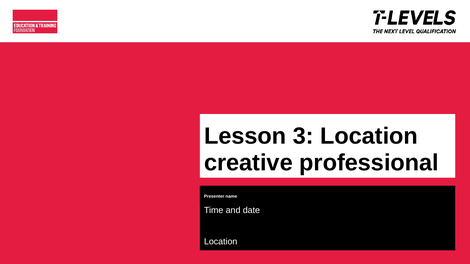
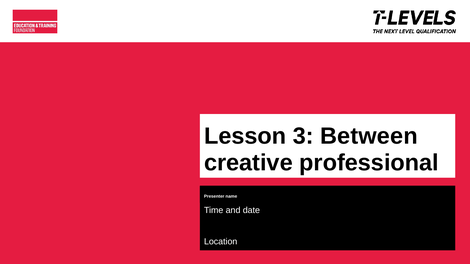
3 Location: Location -> Between (369, 136)
